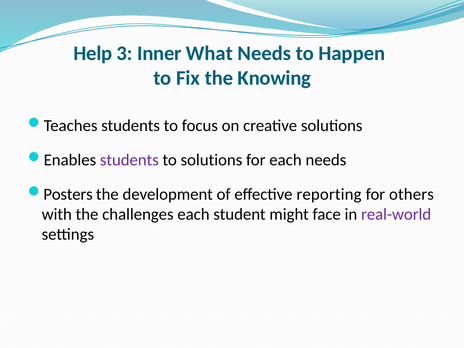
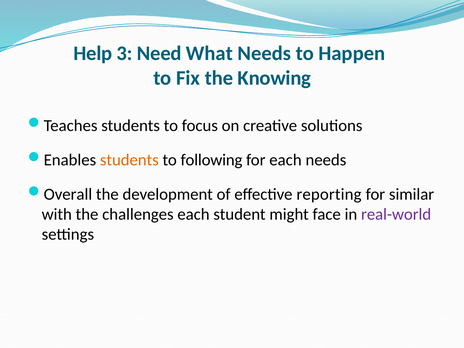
Inner: Inner -> Need (159, 53)
students colour: purple -> orange (129, 160)
to solutions: solutions -> following (212, 160)
Posters: Posters -> Overall (68, 194)
others: others -> similar (412, 194)
